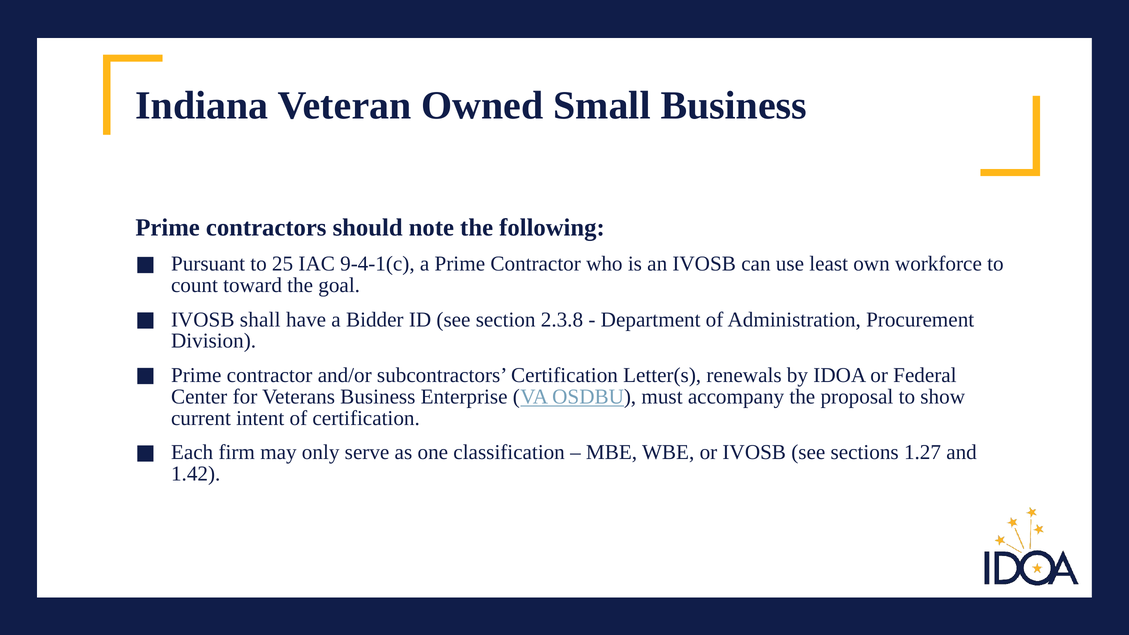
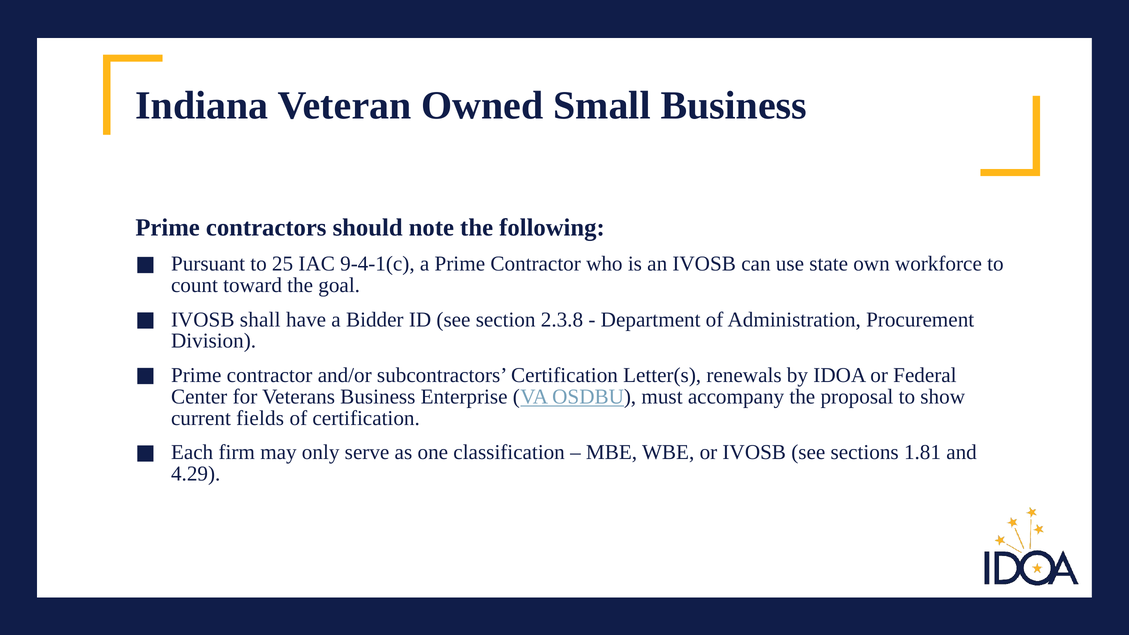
least: least -> state (829, 264)
intent: intent -> fields (260, 418)
1.27: 1.27 -> 1.81 (923, 452)
1.42: 1.42 -> 4.29 (196, 474)
